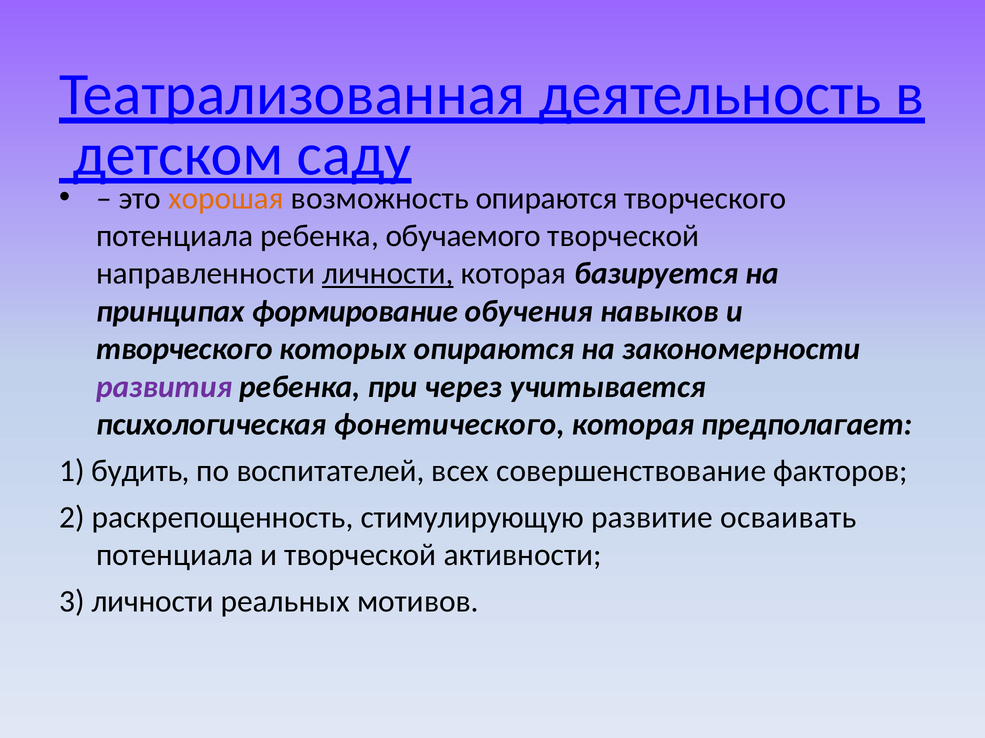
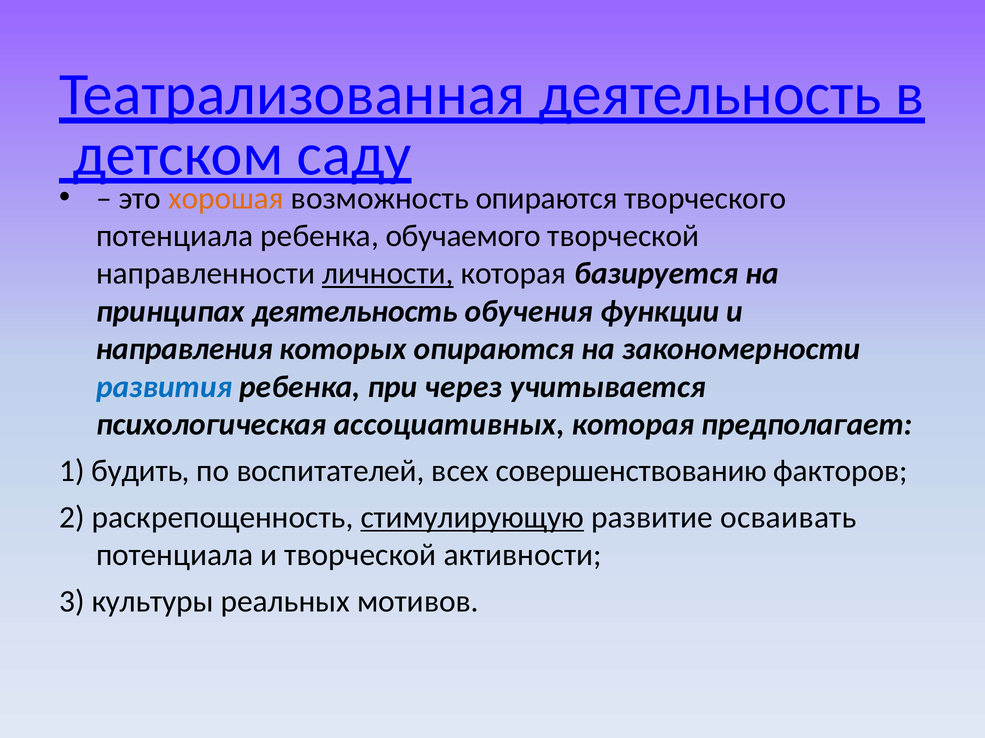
принципах формирование: формирование -> деятельность (355, 312)
навыков: навыков -> функции (660, 312)
творческого: творческого -> направления (184, 349)
развития colour: purple -> blue (164, 387)
фонетического: фонетического -> ассоциативных (449, 425)
совершенствование: совершенствование -> совершенствованию (631, 471)
стимулирующую underline: none -> present (472, 518)
3 личности: личности -> культуры (153, 602)
